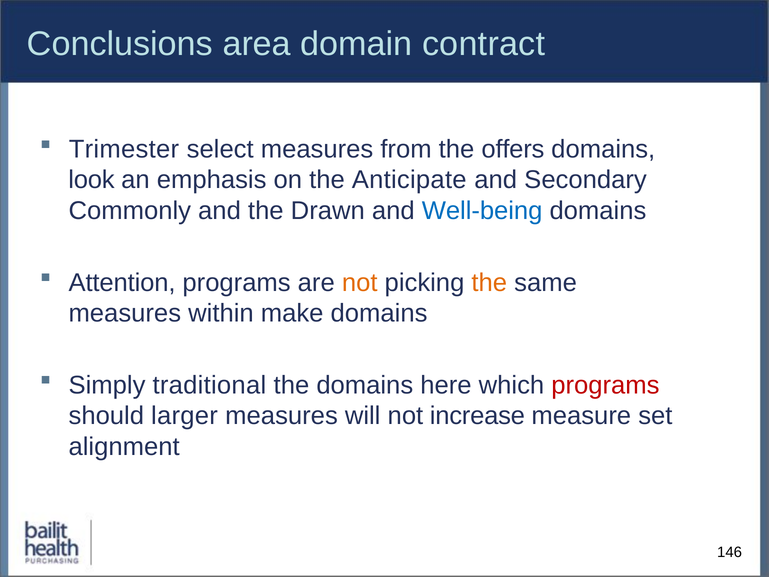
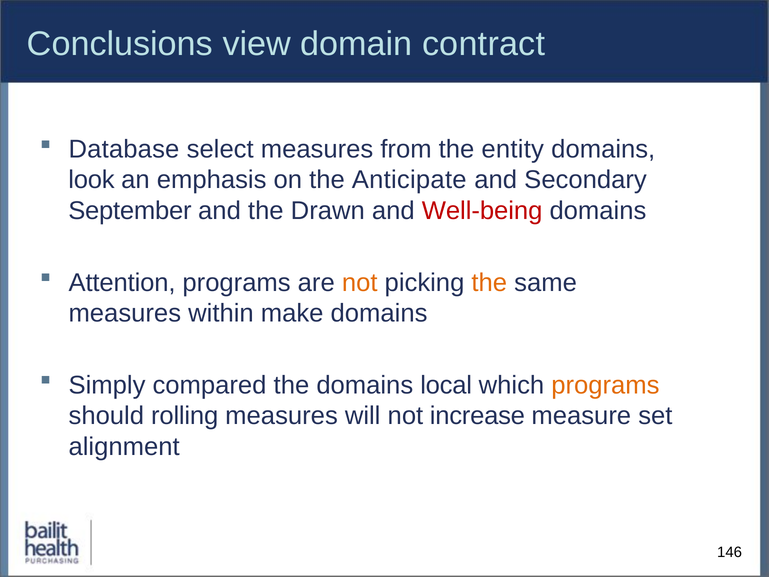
area: area -> view (257, 44)
Trimester: Trimester -> Database (124, 149)
offers: offers -> entity (513, 149)
Commonly: Commonly -> September (130, 211)
Well-being colour: blue -> red (482, 211)
traditional: traditional -> compared (210, 385)
here: here -> local (446, 385)
programs colour: red -> orange (605, 385)
larger: larger -> rolling (185, 416)
